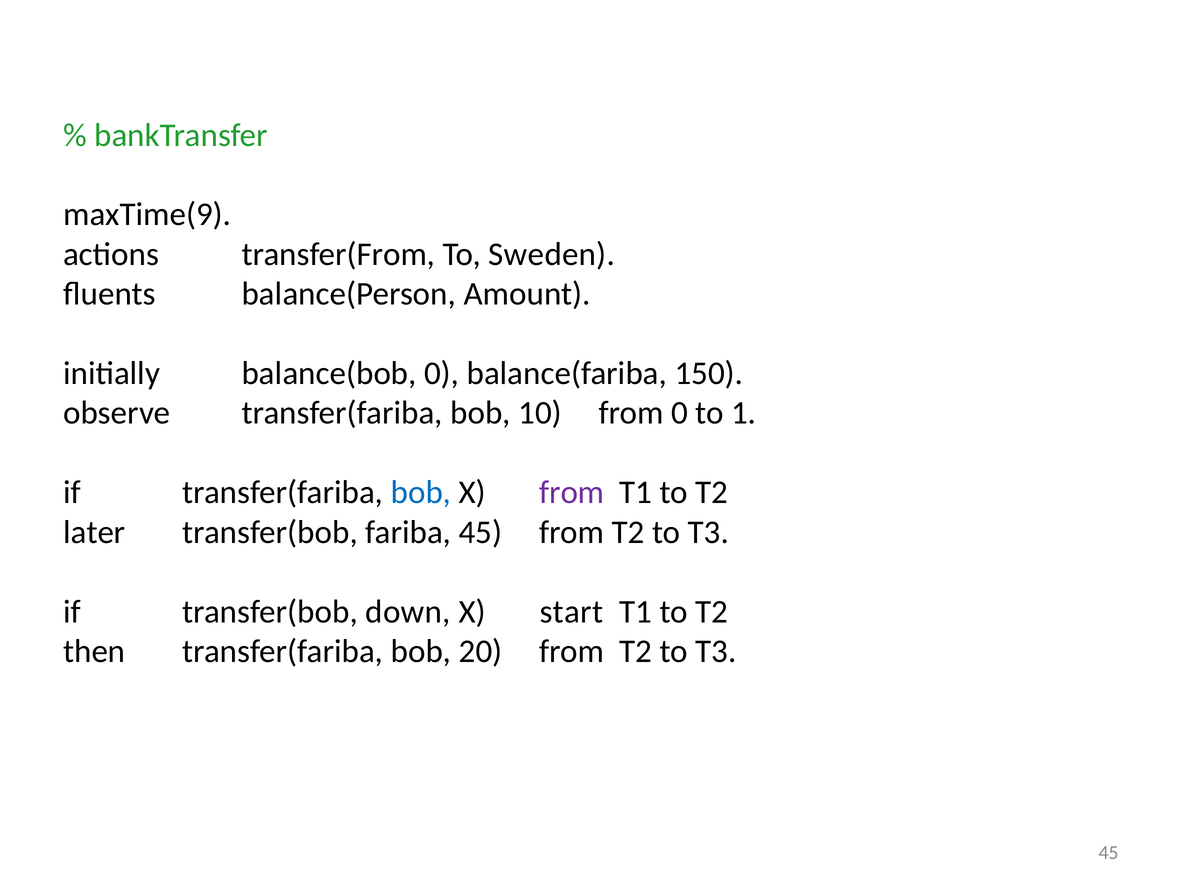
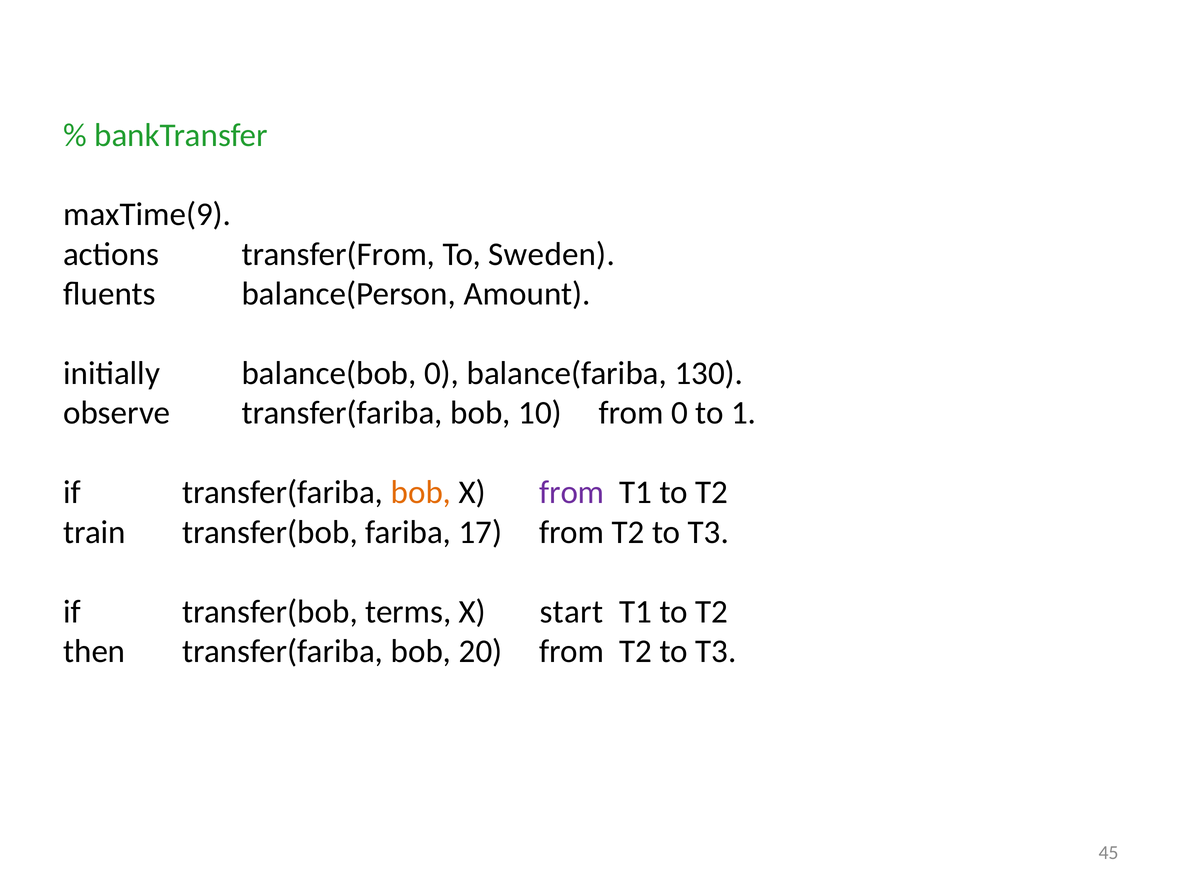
150: 150 -> 130 (709, 373)
bob colour: blue -> orange (421, 492)
later: later -> train (94, 532)
fariba 45: 45 -> 17 (480, 532)
down: down -> terms (408, 611)
